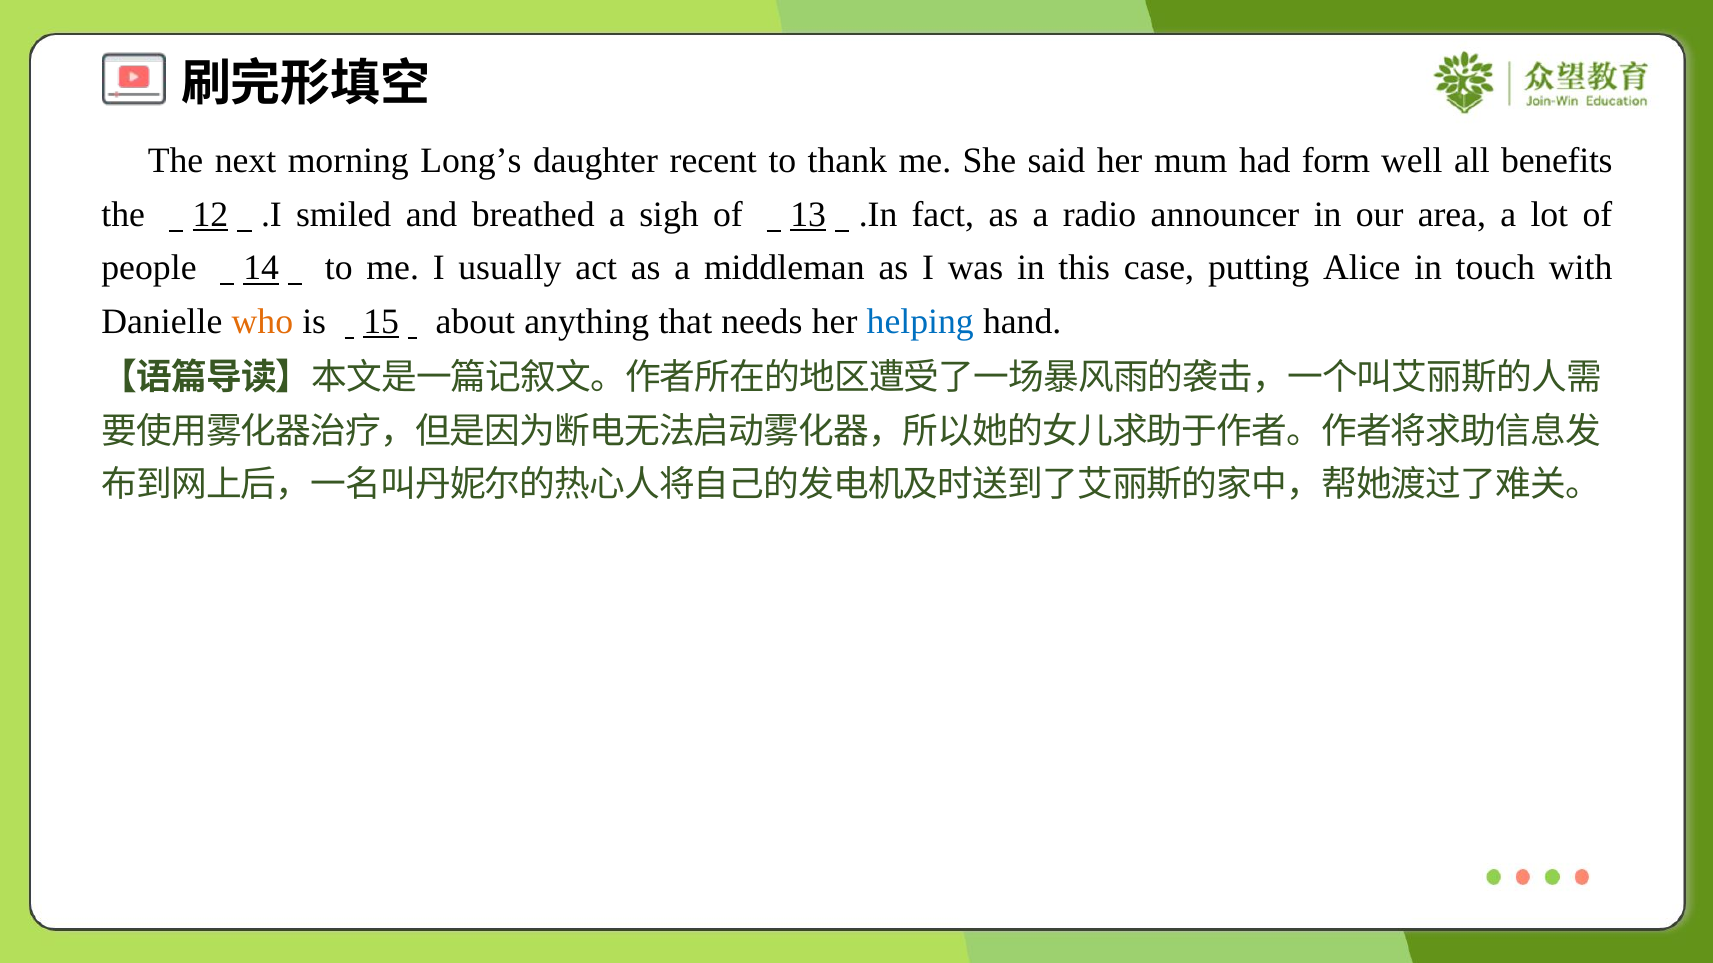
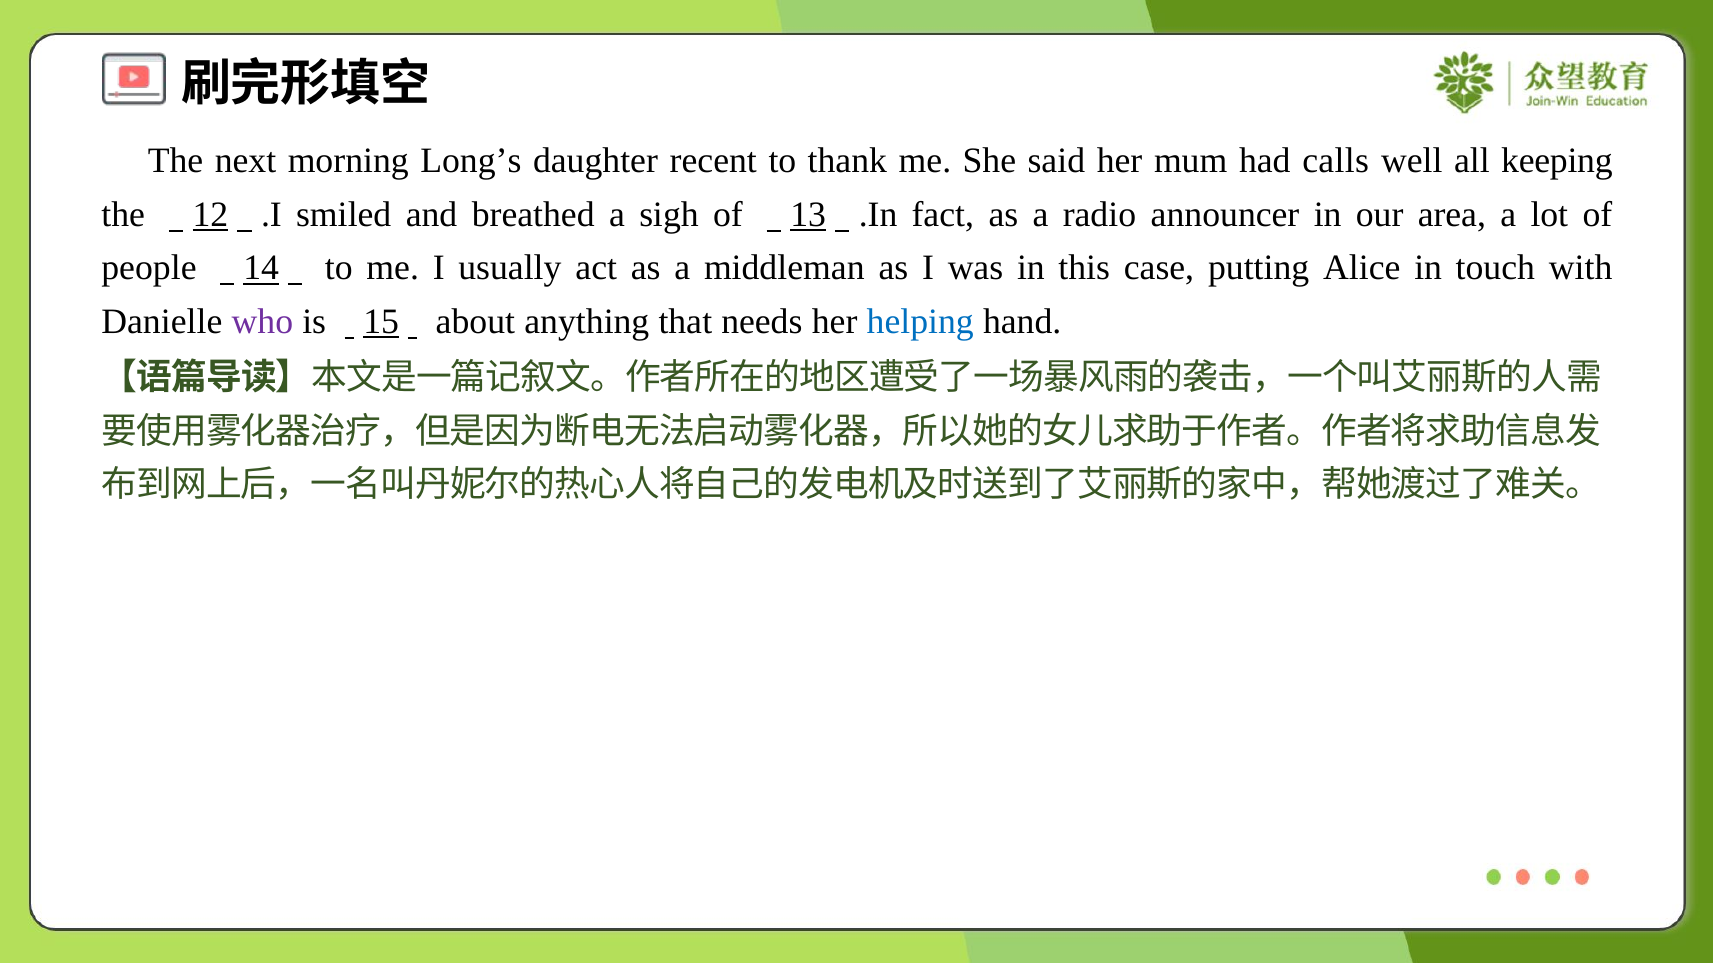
form: form -> calls (1336, 161)
benefits: benefits -> keeping (1557, 161)
who colour: orange -> purple (262, 322)
